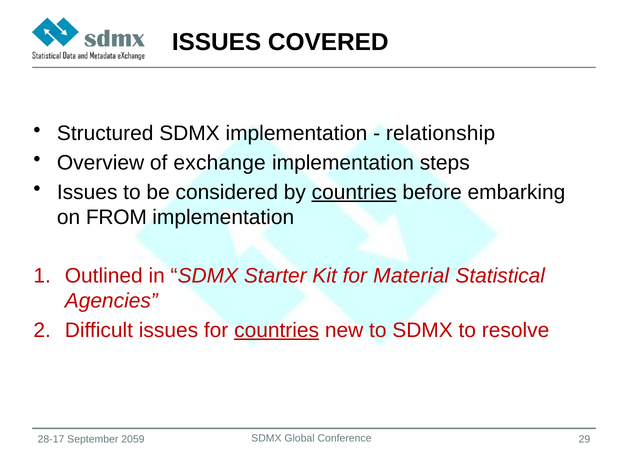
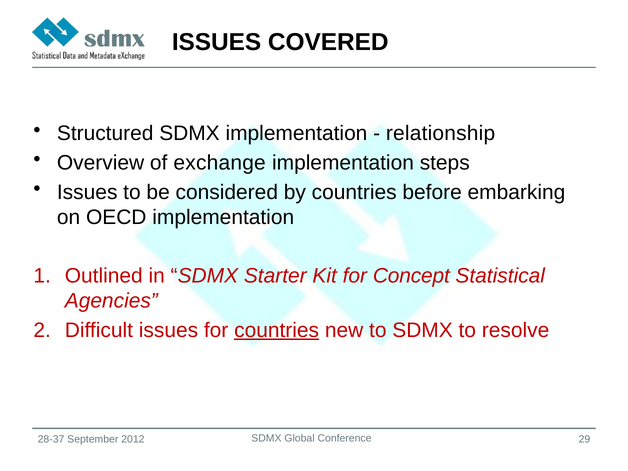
countries underline: present -> none (354, 192)
FROM: FROM -> OECD (116, 217)
Material: Material -> Concept (411, 276)
28-17: 28-17 -> 28-37 (51, 439)
2059: 2059 -> 2012 (133, 439)
